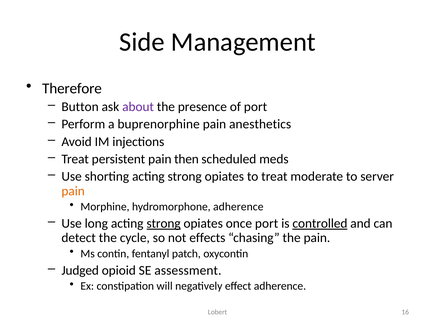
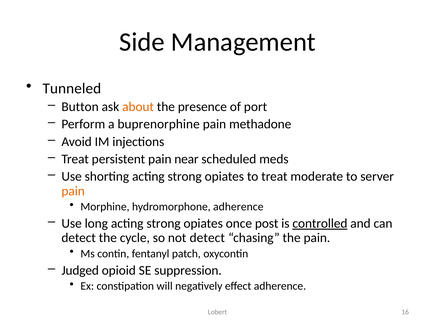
Therefore: Therefore -> Tunneled (72, 88)
about colour: purple -> orange (138, 107)
anesthetics: anesthetics -> methadone (260, 124)
then: then -> near (186, 159)
strong underline: present -> none (164, 223)
once port: port -> post (267, 223)
not effects: effects -> detect (207, 237)
assessment: assessment -> suppression (188, 270)
